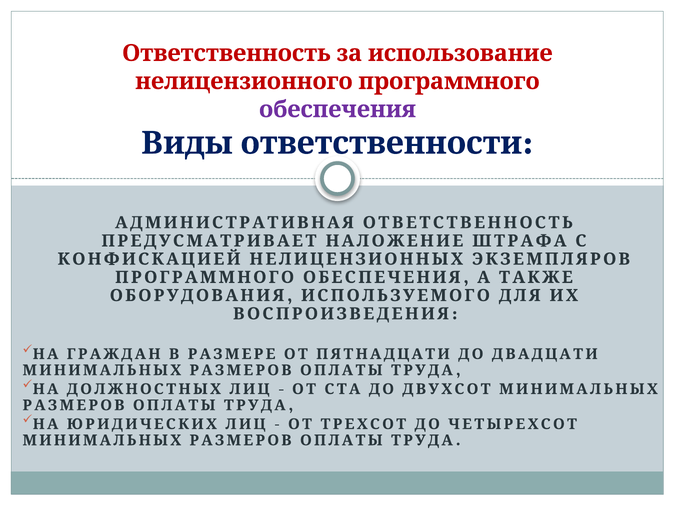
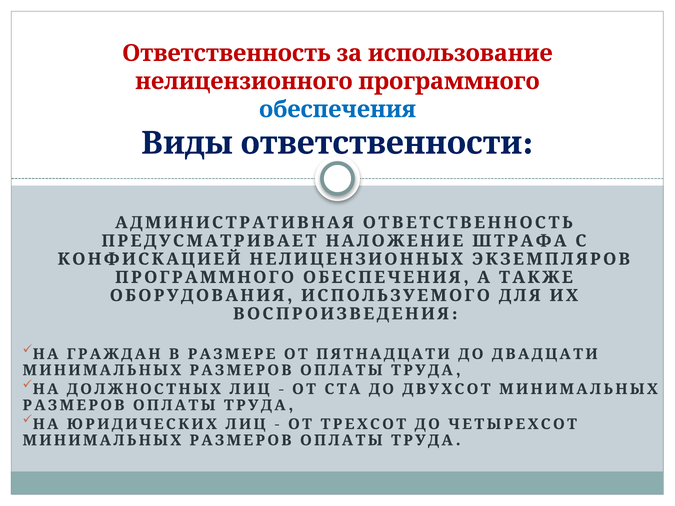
обеспечения colour: purple -> blue (337, 109)
